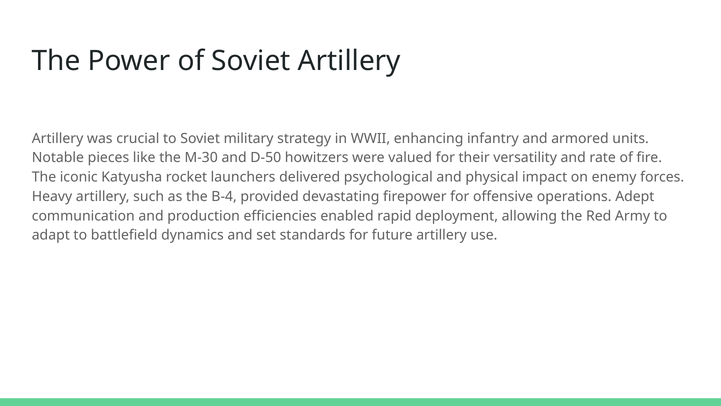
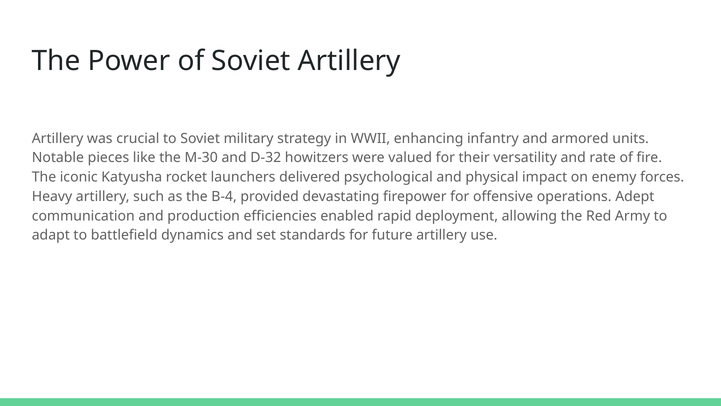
D-50: D-50 -> D-32 (266, 158)
